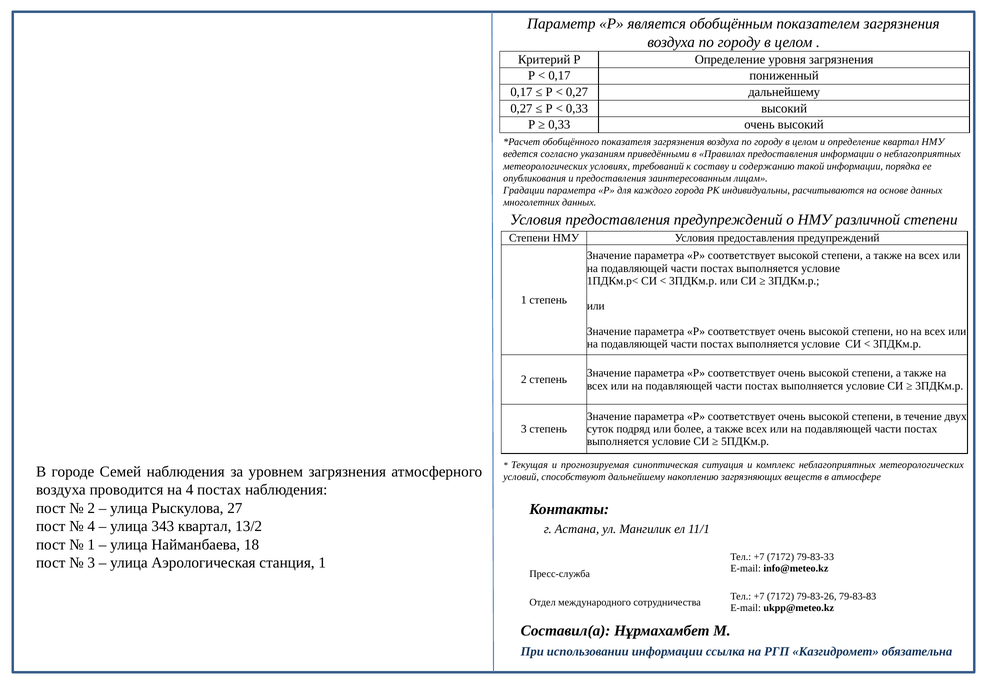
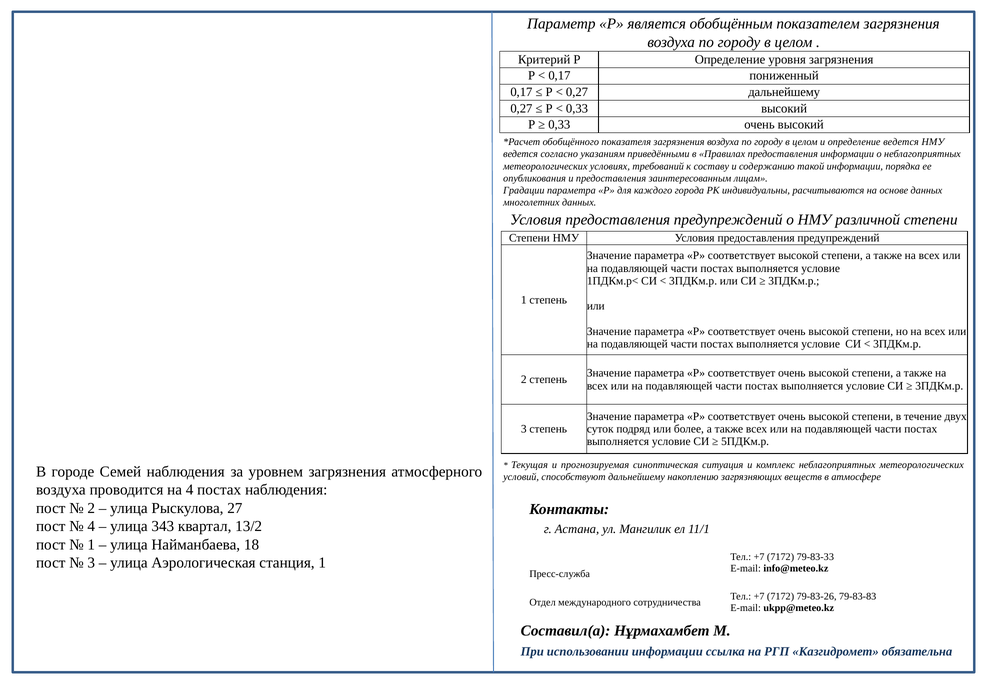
определение квартал: квартал -> ведется (901, 142)
